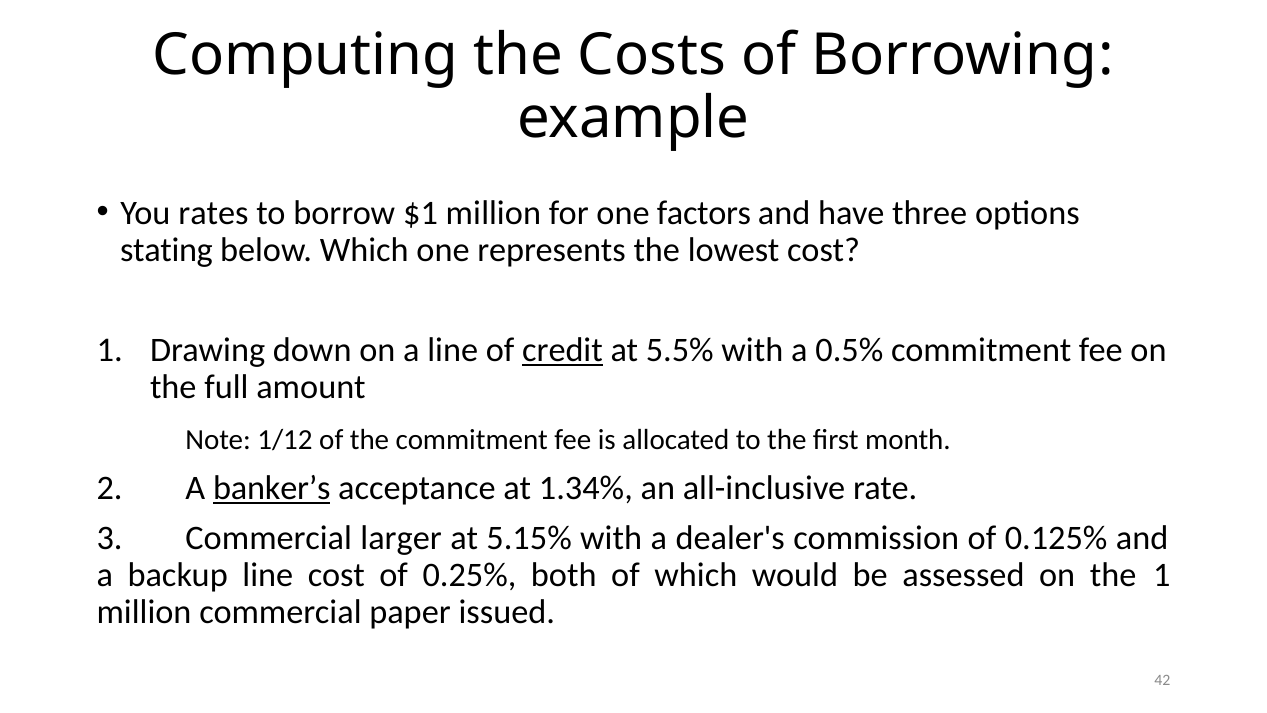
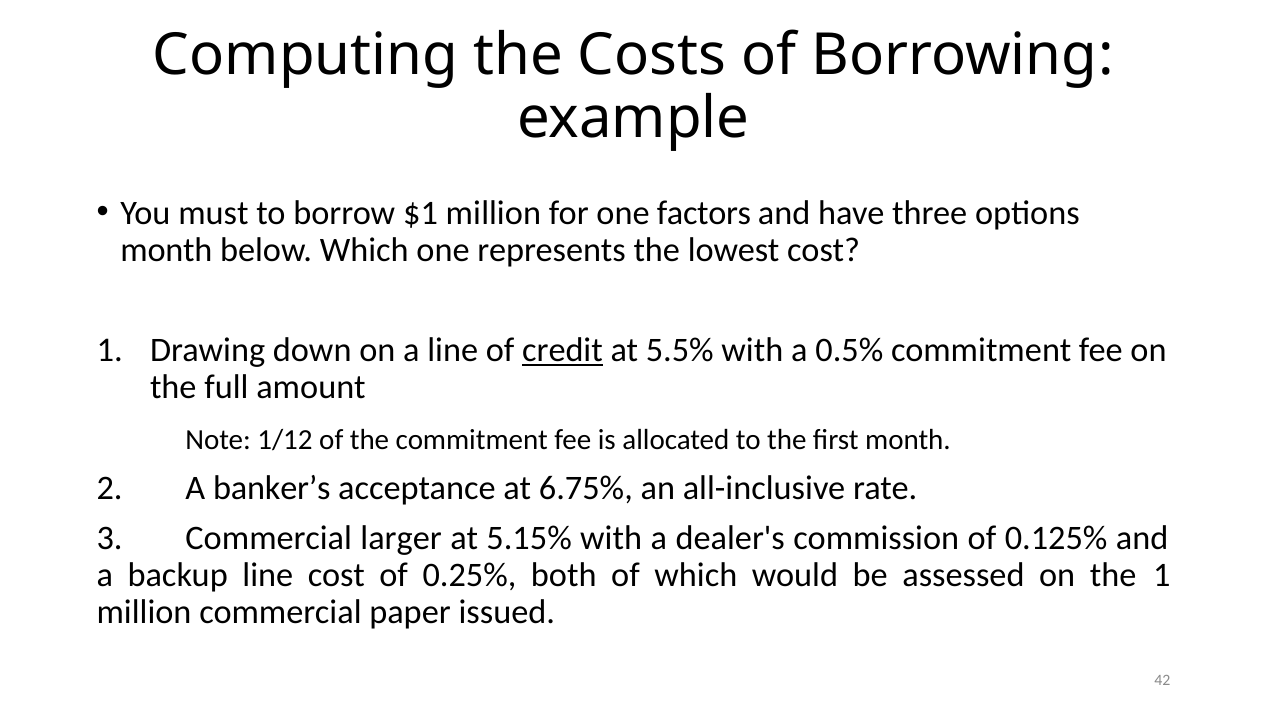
rates: rates -> must (213, 213)
stating: stating -> month (166, 250)
banker’s underline: present -> none (272, 488)
1.34%: 1.34% -> 6.75% (586, 488)
